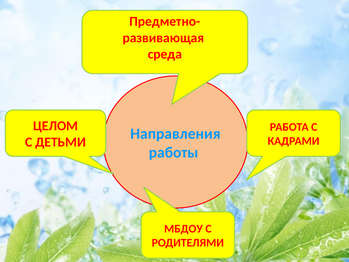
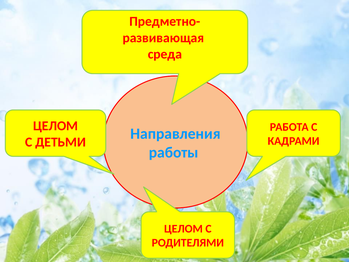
МБДОУ: МБДОУ -> ЦЕЛОМ (183, 229)
